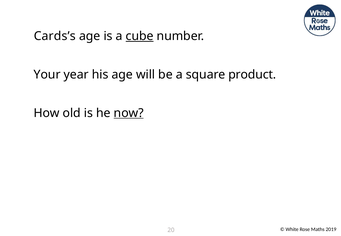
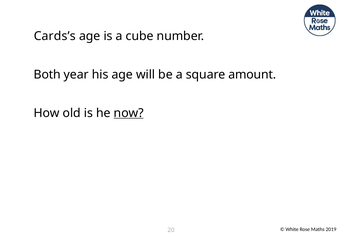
cube underline: present -> none (140, 36)
Your: Your -> Both (47, 75)
product: product -> amount (252, 75)
